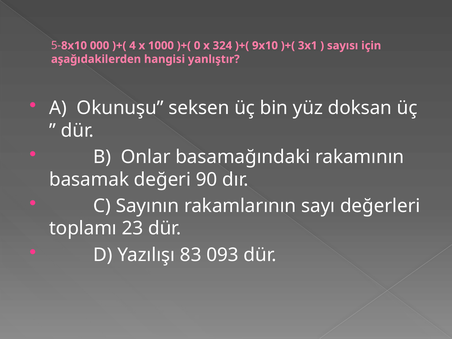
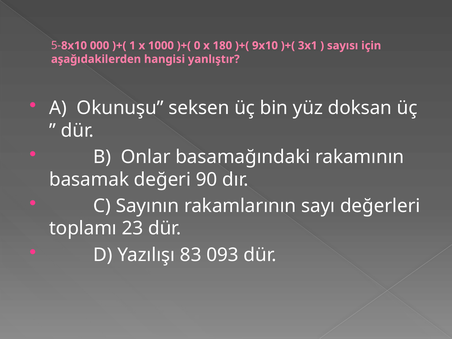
4: 4 -> 1 (132, 46)
324: 324 -> 180 (222, 46)
